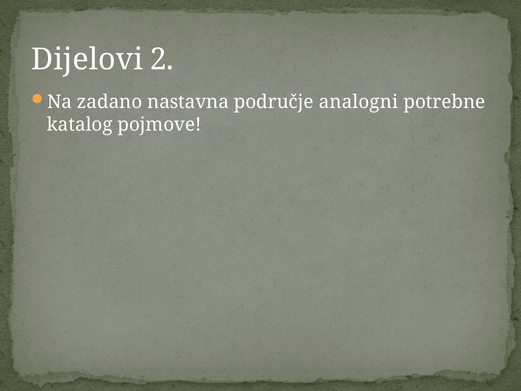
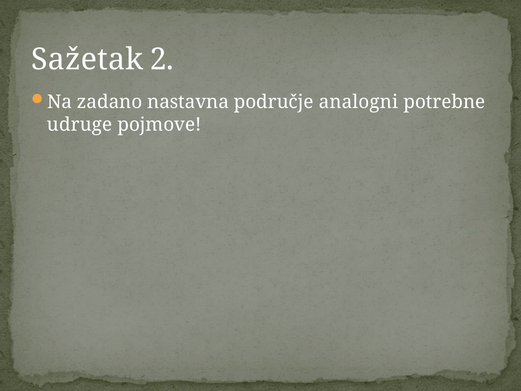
Dijelovi: Dijelovi -> Sažetak (87, 59)
katalog: katalog -> udruge (80, 125)
